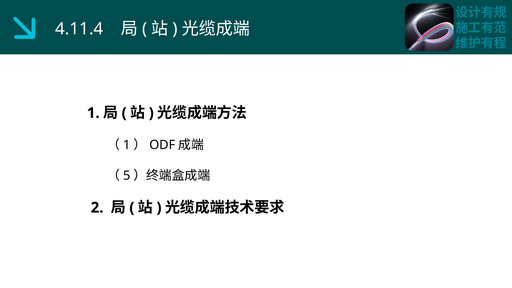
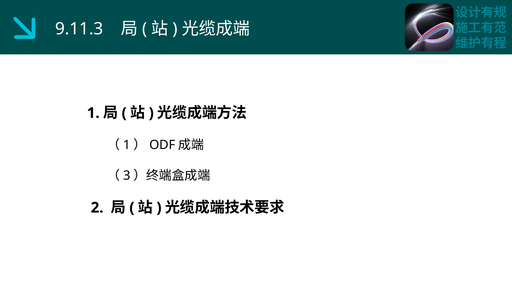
4.11.4: 4.11.4 -> 9.11.3 (79, 29)
5: 5 -> 3 (127, 175)
